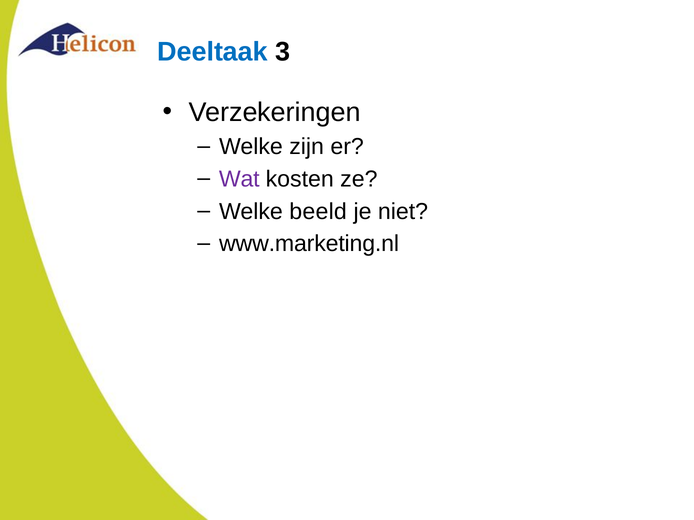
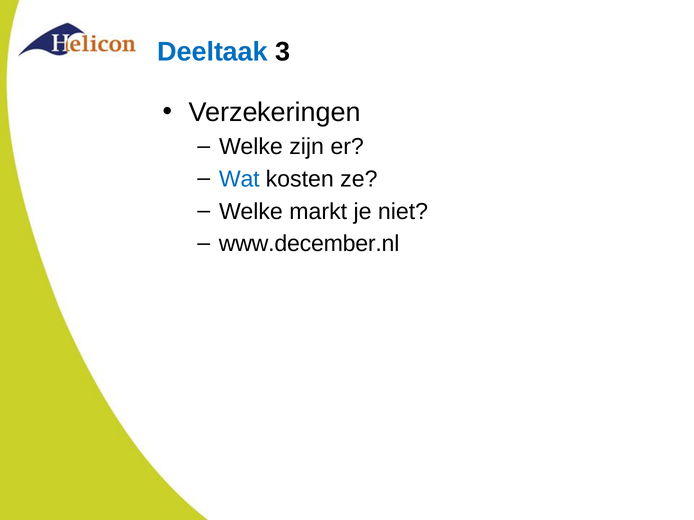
Wat colour: purple -> blue (239, 179)
beeld: beeld -> markt (318, 212)
www.marketing.nl: www.marketing.nl -> www.december.nl (309, 244)
